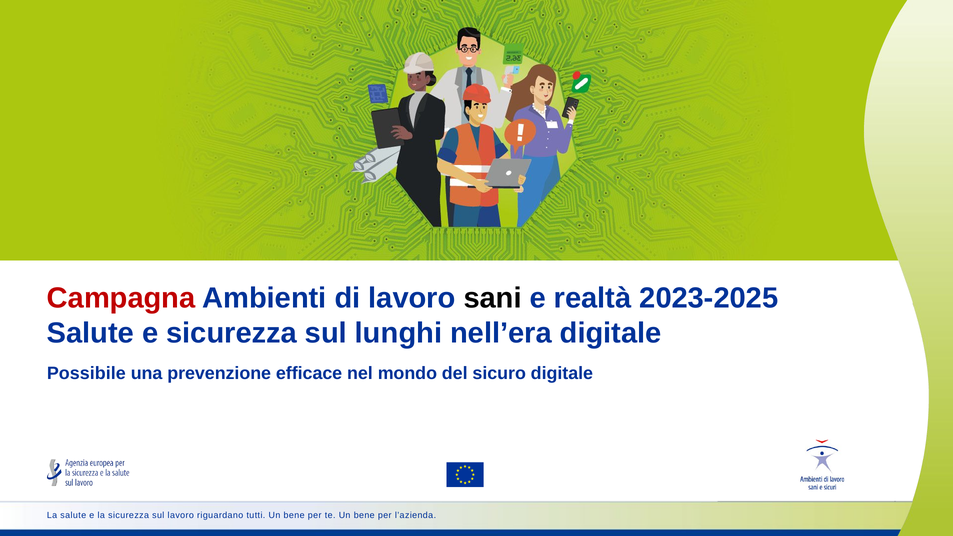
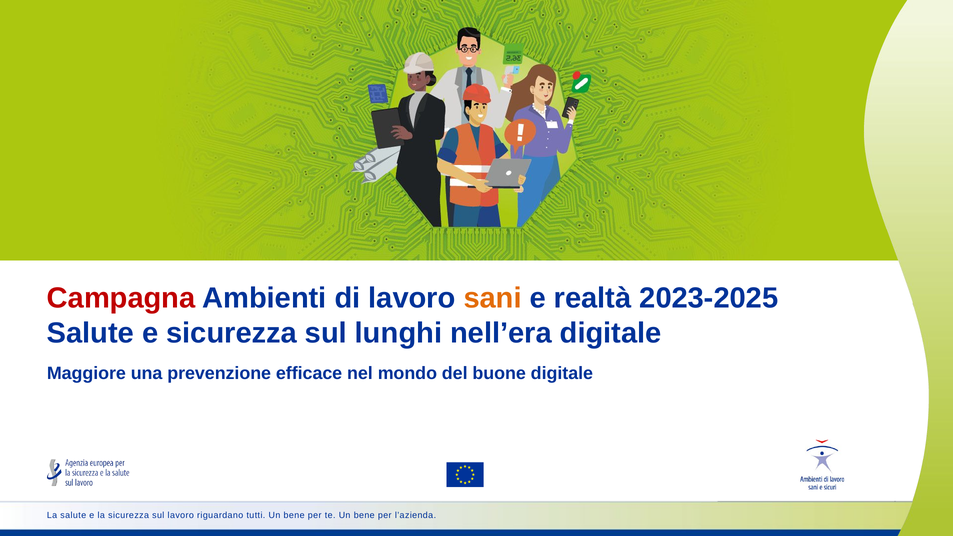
sani colour: black -> orange (493, 298)
Possibile: Possibile -> Maggiore (86, 374)
sicuro: sicuro -> buone (499, 374)
